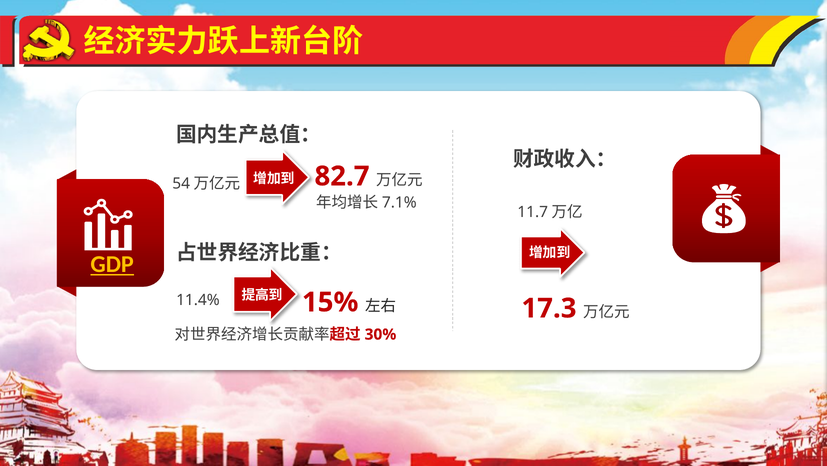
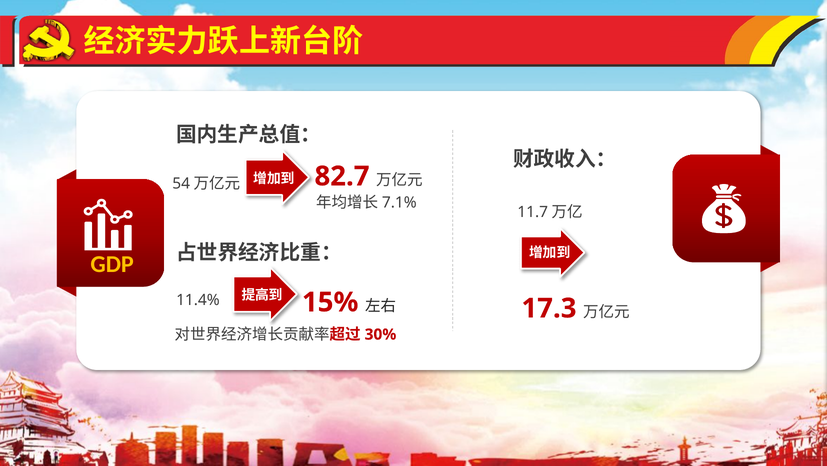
GDP underline: present -> none (112, 264)
